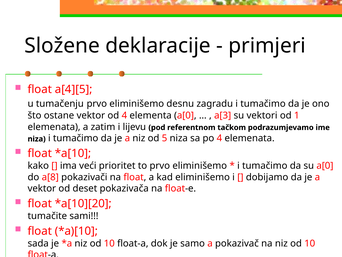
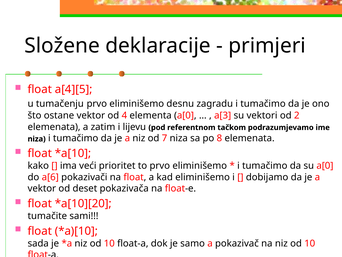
1: 1 -> 2 (297, 115)
5: 5 -> 7 (165, 138)
po 4: 4 -> 8 (219, 138)
a[8: a[8 -> a[6 (50, 177)
